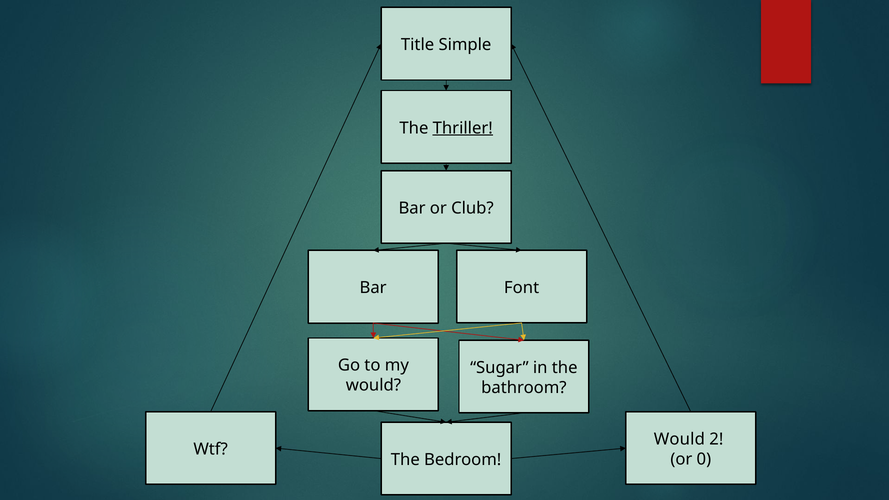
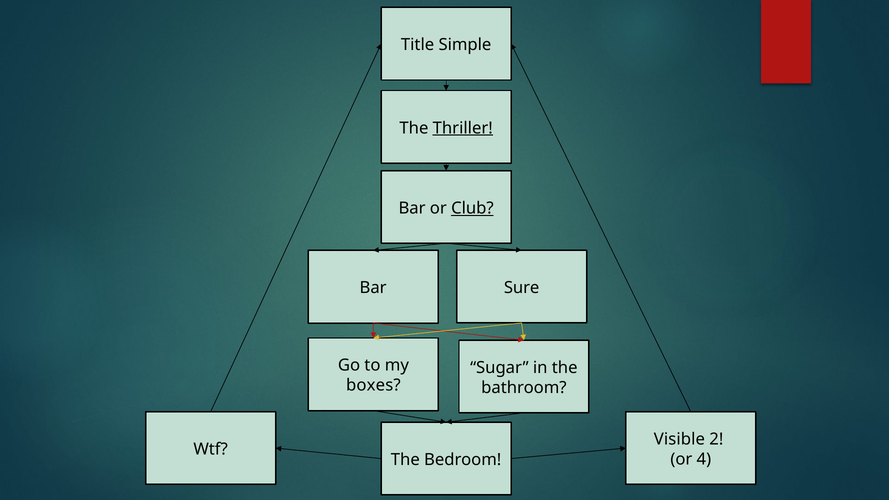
Club underline: none -> present (472, 208)
Font: Font -> Sure (522, 288)
would: would -> boxes (373, 386)
Would: Would -> Visible (679, 439)
0: 0 -> 4 (704, 459)
